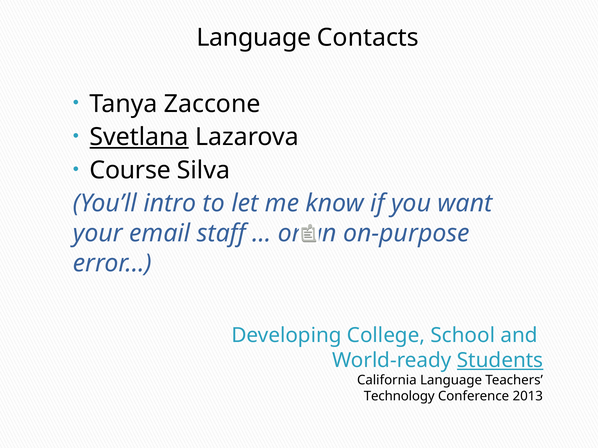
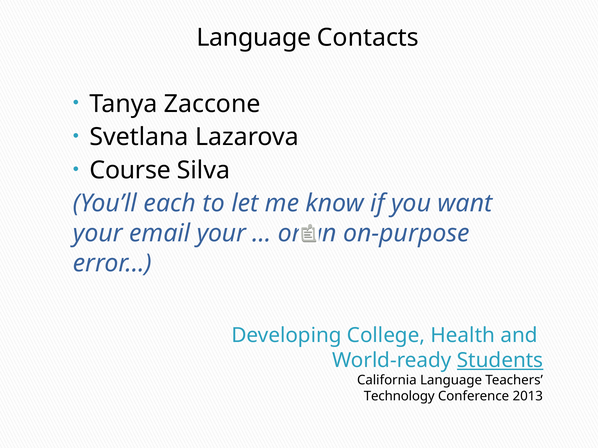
Svetlana underline: present -> none (139, 137)
intro: intro -> each (170, 204)
email staff: staff -> your (221, 234)
School: School -> Health (463, 336)
